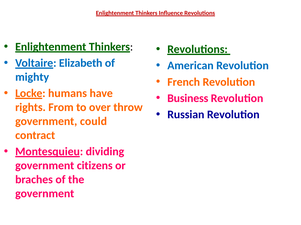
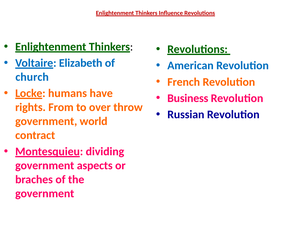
mighty: mighty -> church (32, 77)
could: could -> world (94, 122)
citizens: citizens -> aspects (95, 166)
